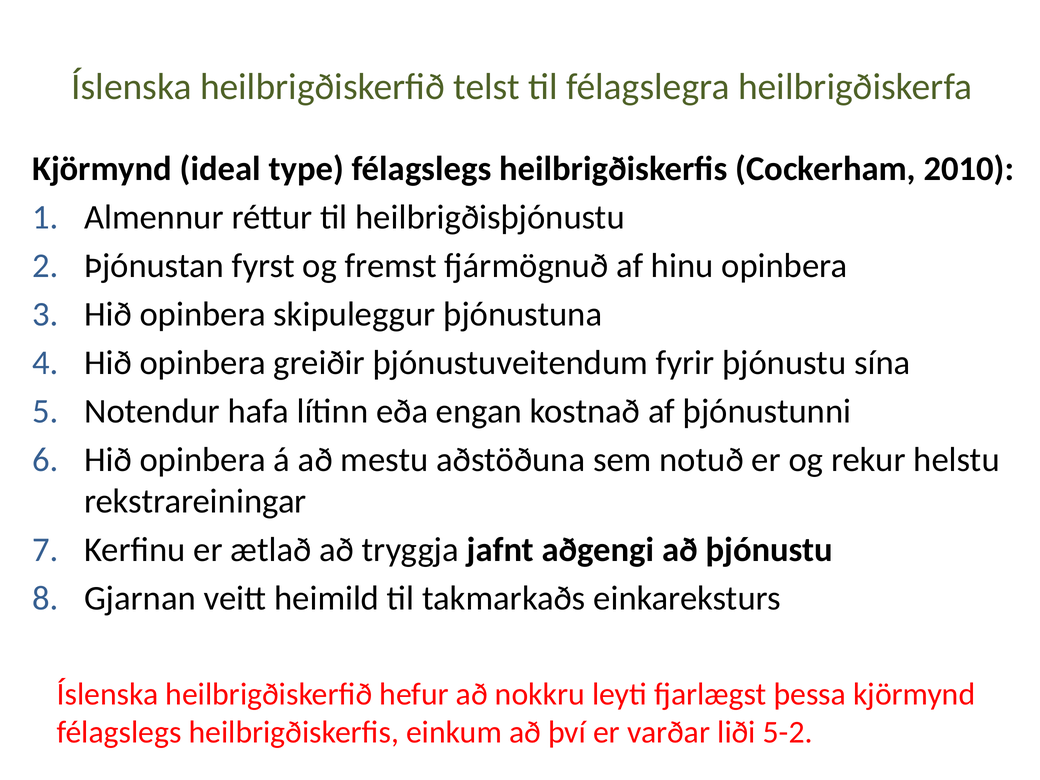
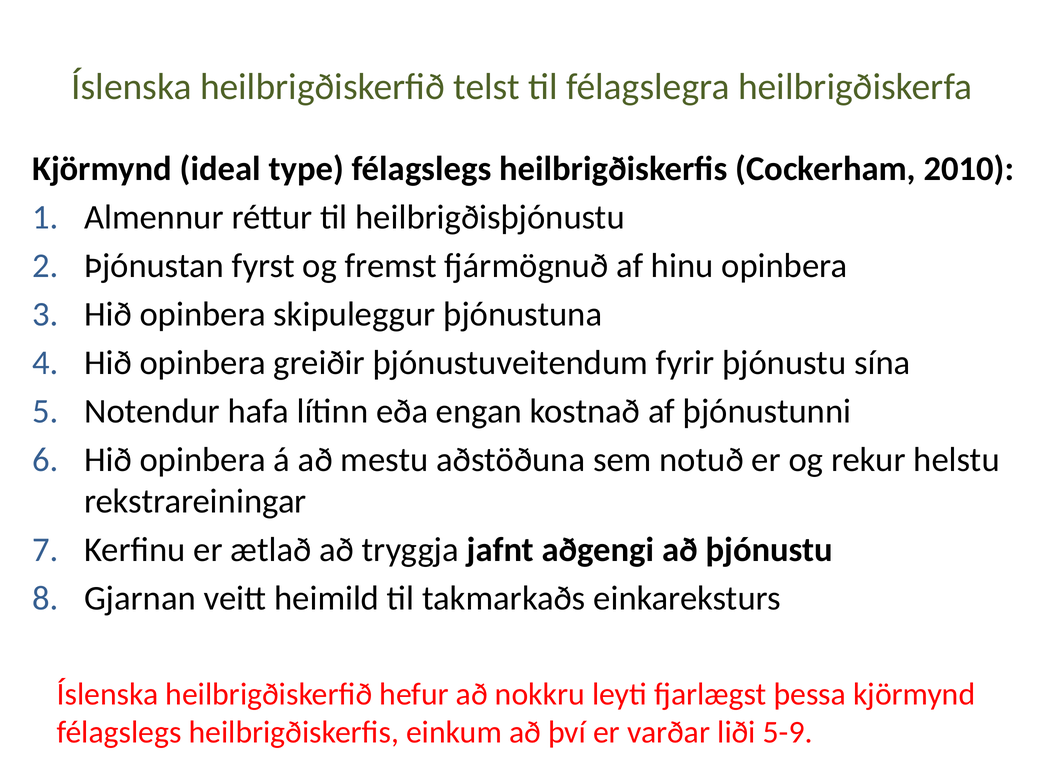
5-2: 5-2 -> 5-9 (788, 732)
